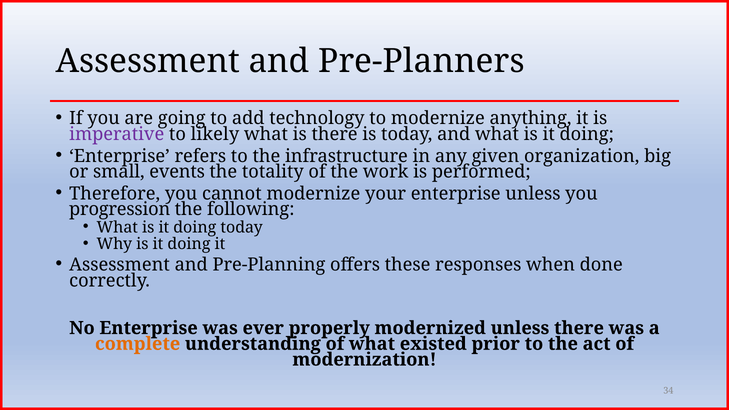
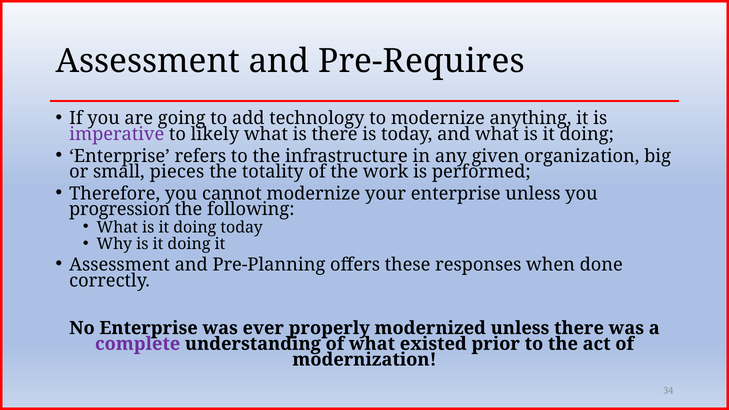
Pre-Planners: Pre-Planners -> Pre-Requires (422, 61)
events: events -> pieces (177, 172)
complete colour: orange -> purple (138, 344)
